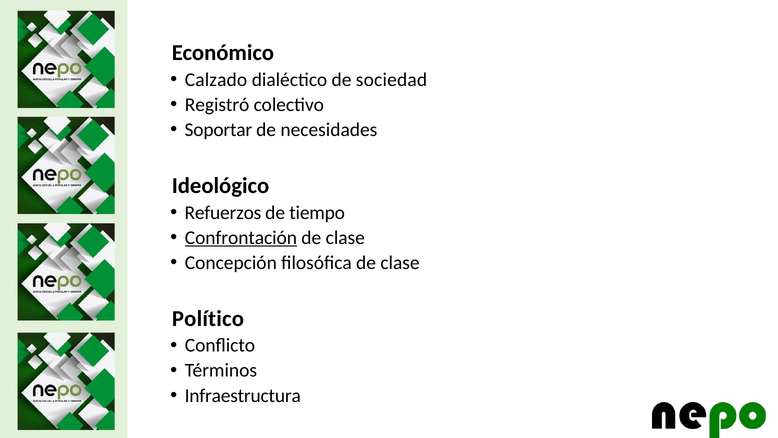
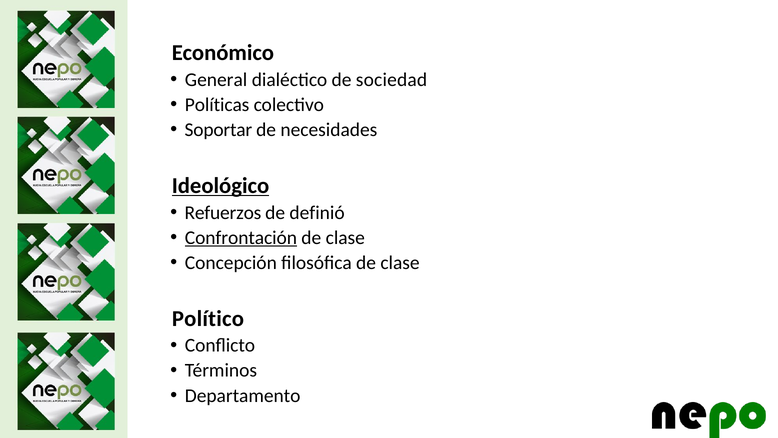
Calzado: Calzado -> General (216, 80)
Registró: Registró -> Políticas (217, 105)
Ideológico underline: none -> present (221, 186)
tiempo: tiempo -> definió (317, 212)
Infraestructura: Infraestructura -> Departamento (243, 395)
